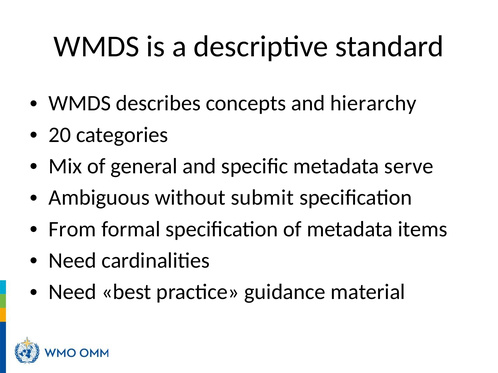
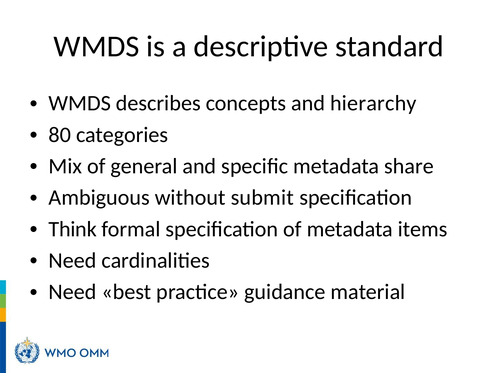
20: 20 -> 80 (60, 135)
serve: serve -> share (409, 166)
From: From -> Think (73, 229)
